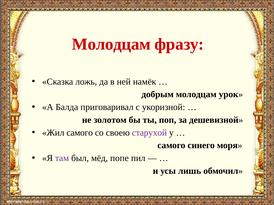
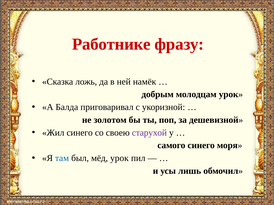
Молодцам: Молодцам -> Работнике (111, 44)
Жил самого: самого -> синего (80, 133)
там colour: purple -> blue (62, 158)
мёд попе: попе -> урок (119, 158)
